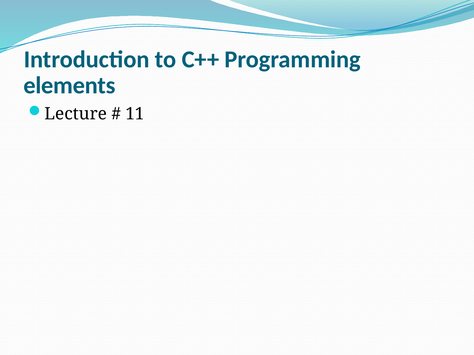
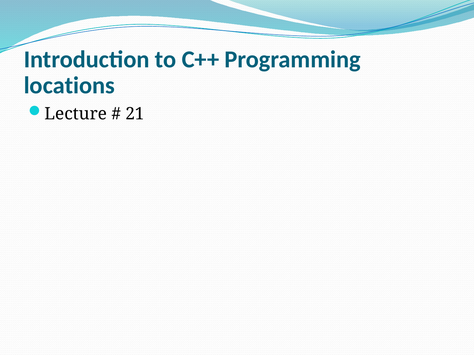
elements: elements -> locations (69, 86)
11: 11 -> 21 (135, 114)
